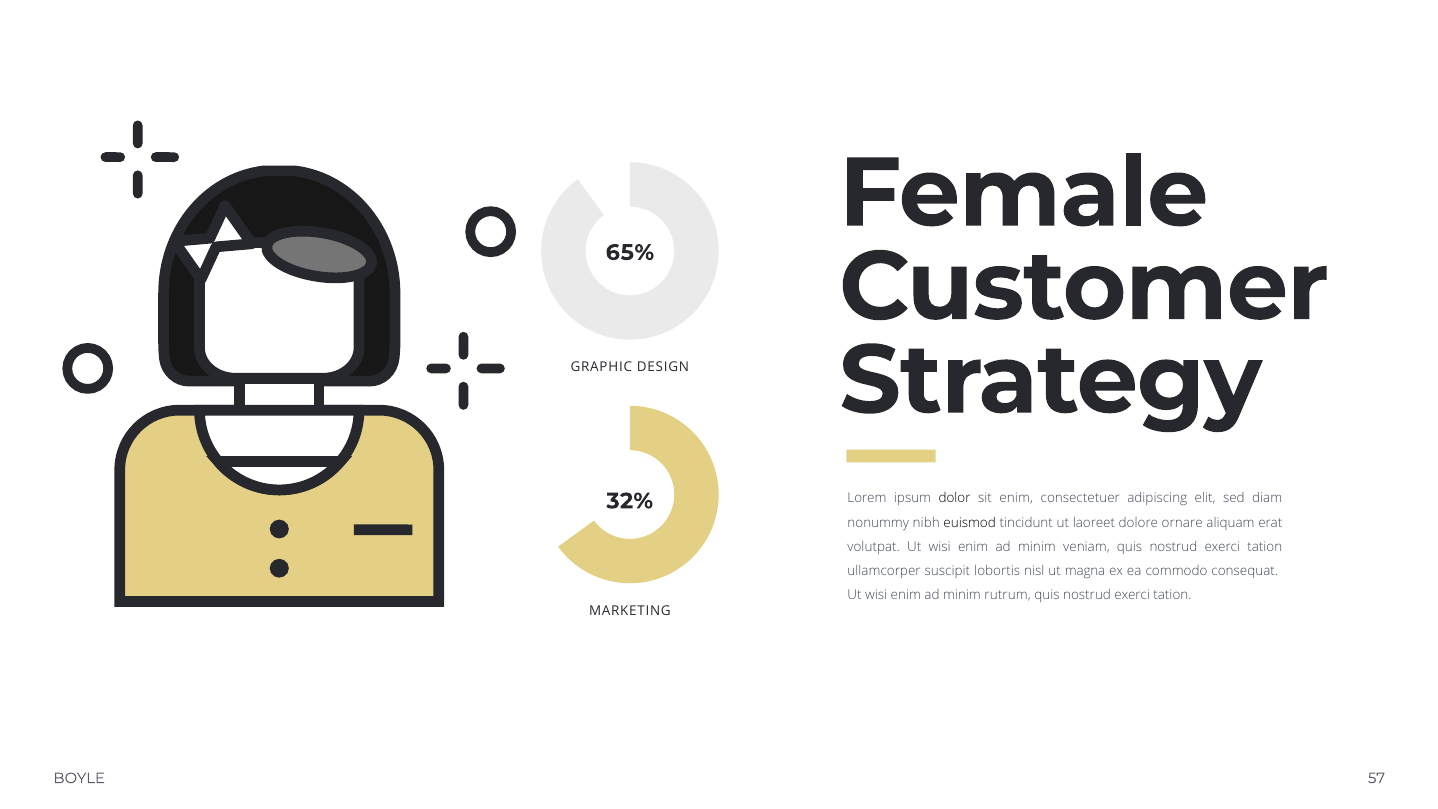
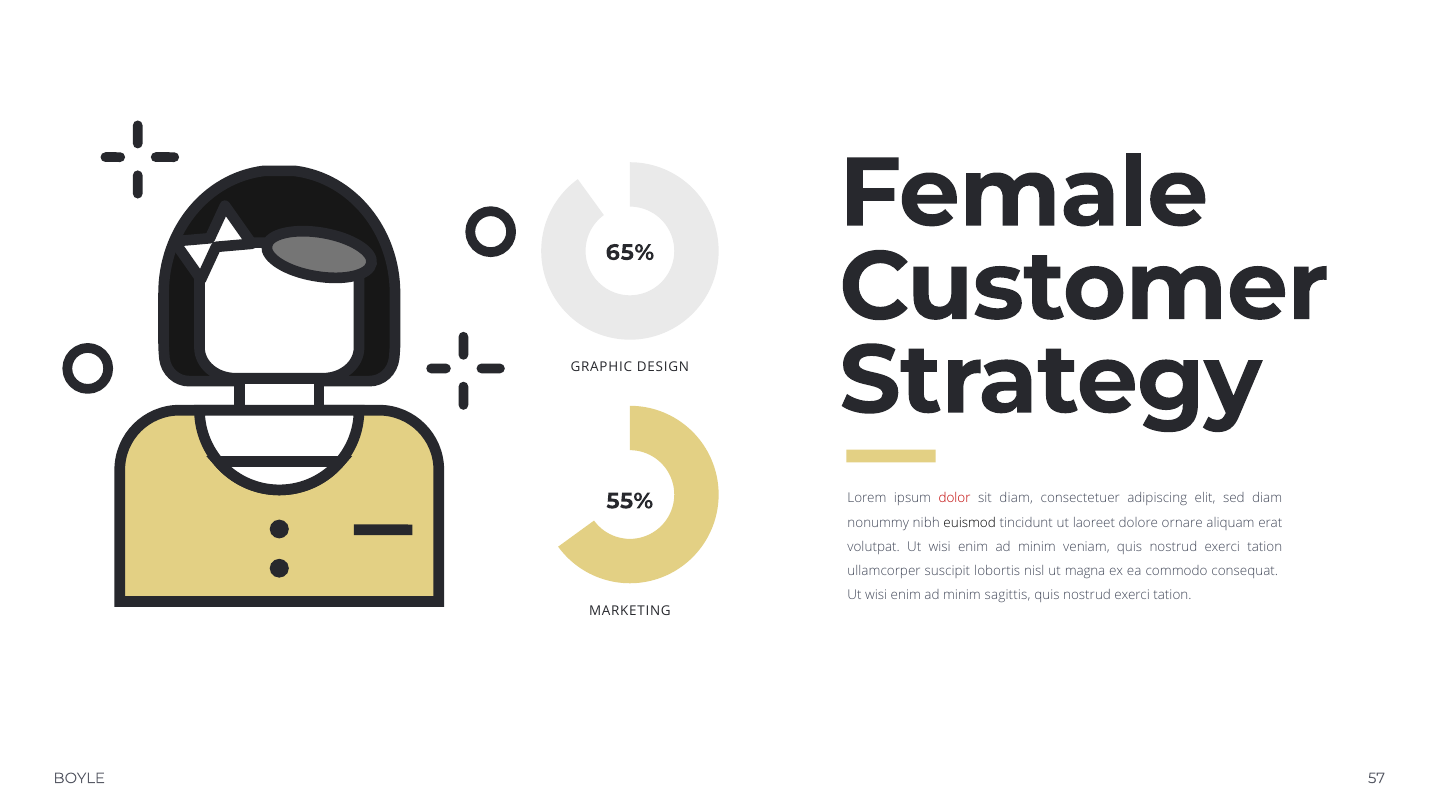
dolor colour: black -> red (955, 498)
sit enim: enim -> diam (1016, 498)
32%: 32% -> 55% (630, 501)
rutrum: rutrum -> sagittis (1008, 595)
